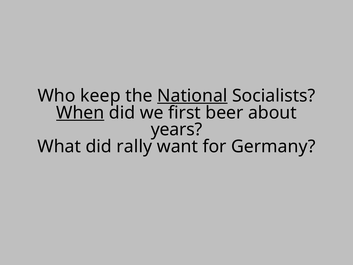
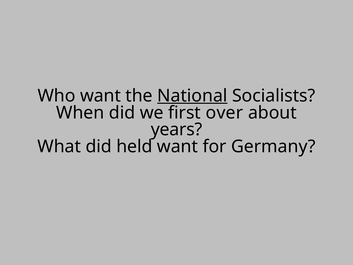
Who keep: keep -> want (100, 96)
When underline: present -> none (80, 113)
beer: beer -> over (224, 113)
rally: rally -> held (134, 146)
